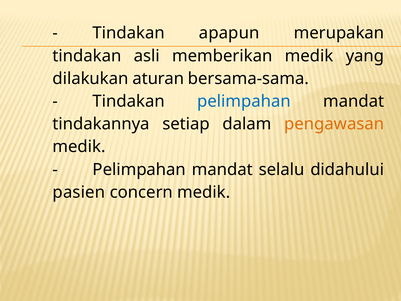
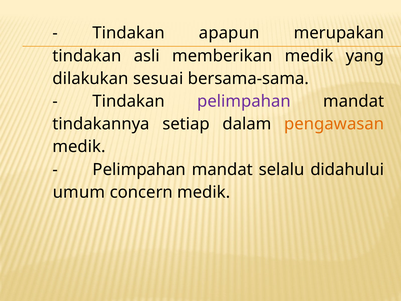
aturan: aturan -> sesuai (158, 79)
pelimpahan colour: blue -> purple (244, 101)
pasien: pasien -> umum (79, 192)
